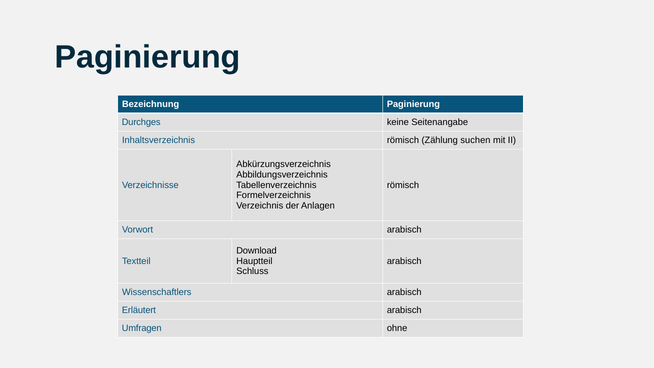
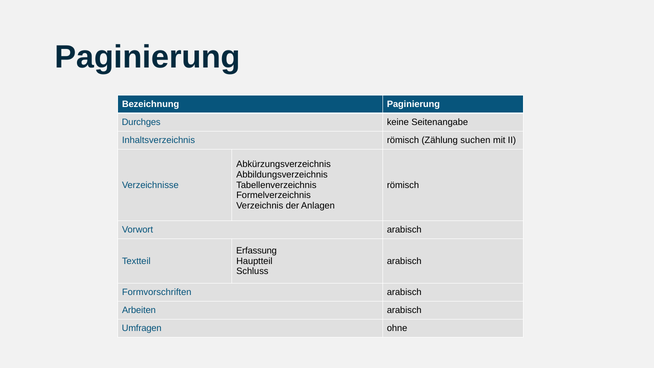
Download: Download -> Erfassung (257, 251)
Wissenschaftlers: Wissenschaftlers -> Formvorschriften (157, 292)
Erläutert: Erläutert -> Arbeiten (139, 310)
